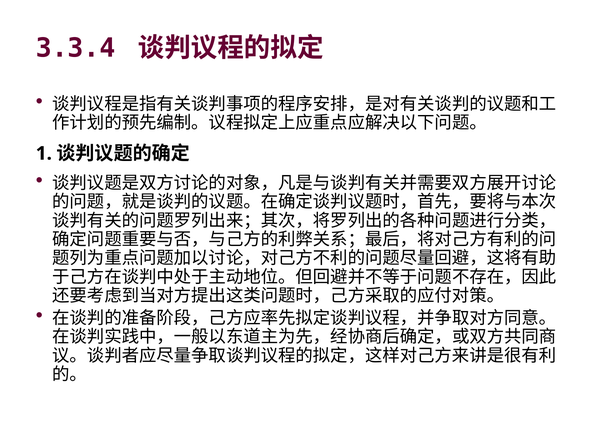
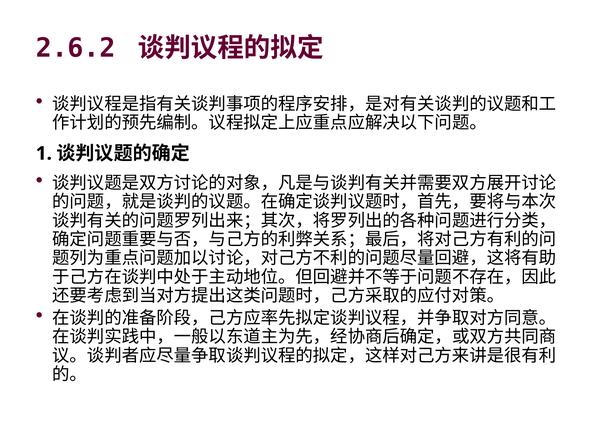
3.3.4: 3.3.4 -> 2.6.2 (76, 48)
